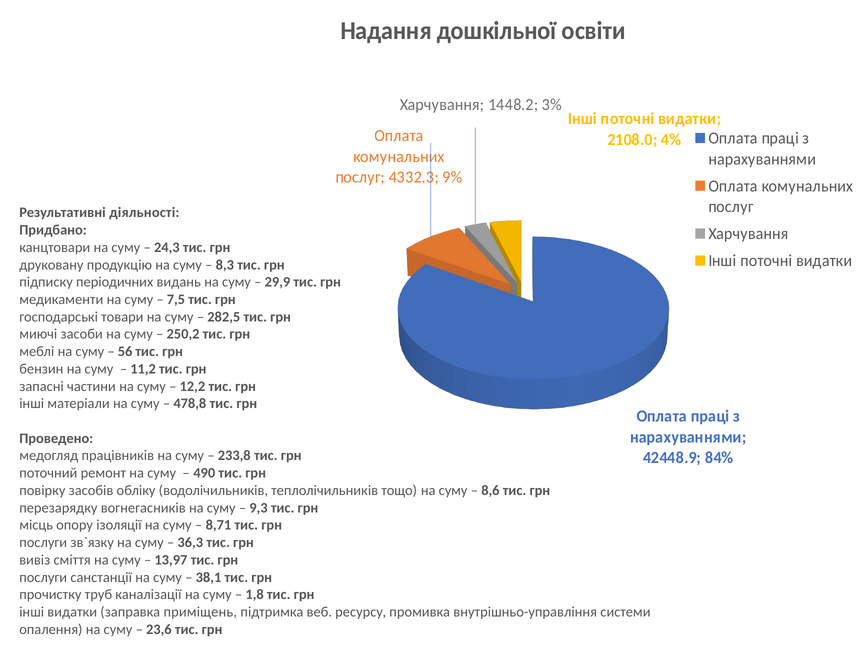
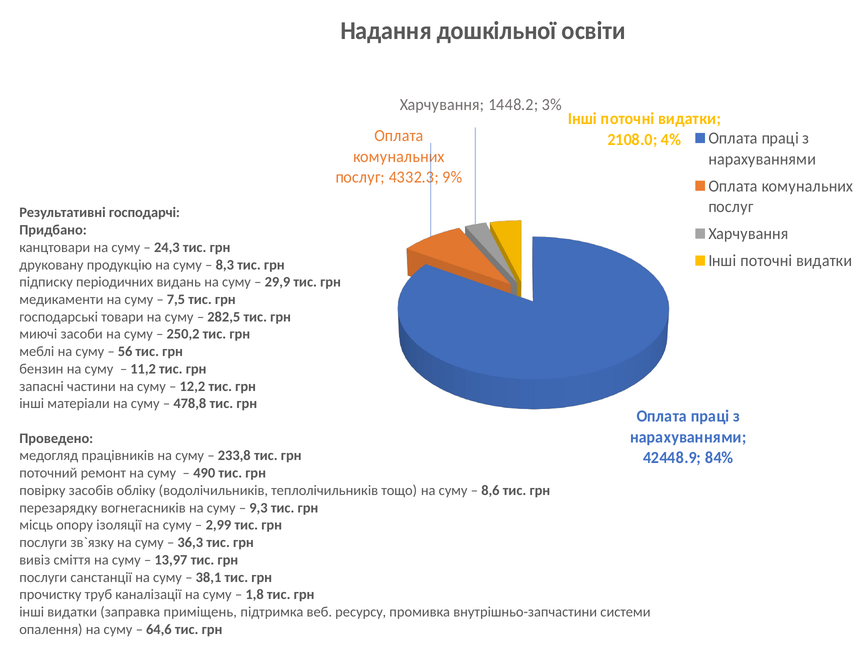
діяльності: діяльності -> господарчі (144, 213)
8,71: 8,71 -> 2,99 (218, 525)
внутрішньо-управління: внутрішньо-управління -> внутрішньо-запчастини (525, 612)
23,6: 23,6 -> 64,6 (159, 629)
